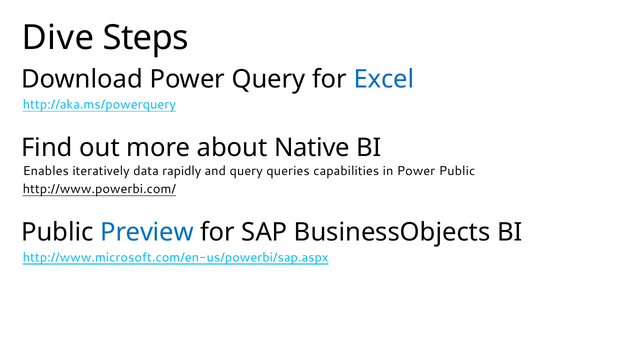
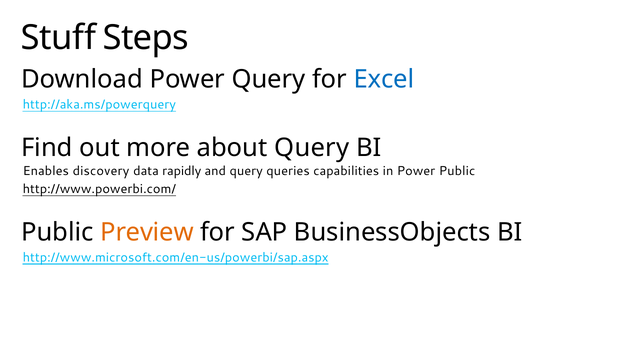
Dive: Dive -> Stuff (58, 38)
about Native: Native -> Query (312, 148)
iteratively: iteratively -> discovery (101, 171)
Preview colour: blue -> orange (147, 232)
